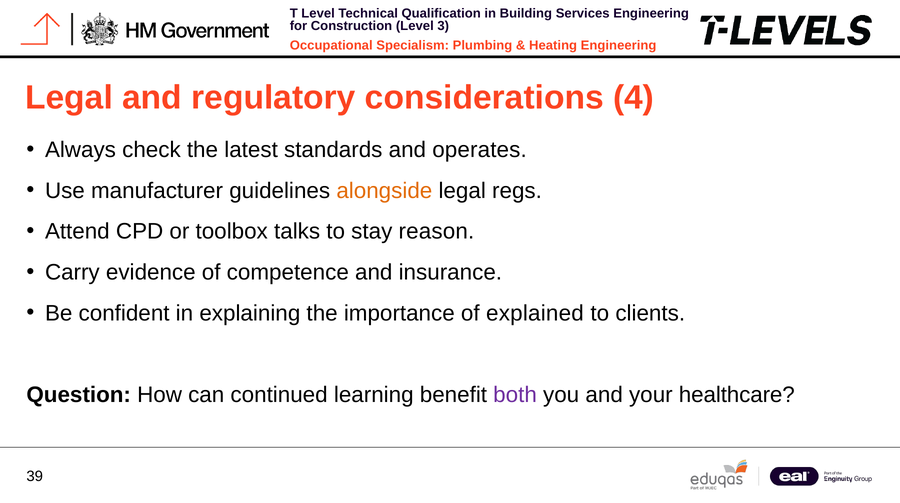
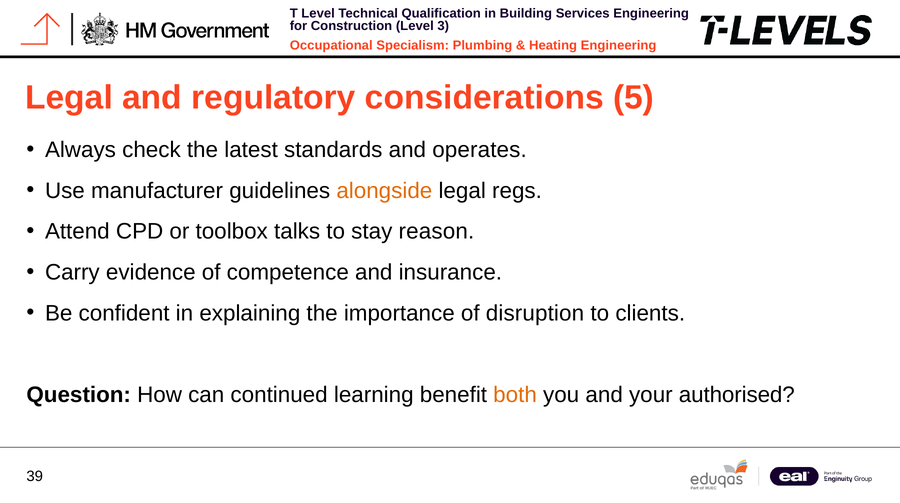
4: 4 -> 5 (634, 98)
explained: explained -> disruption (535, 313)
both colour: purple -> orange (515, 395)
healthcare: healthcare -> authorised (737, 395)
